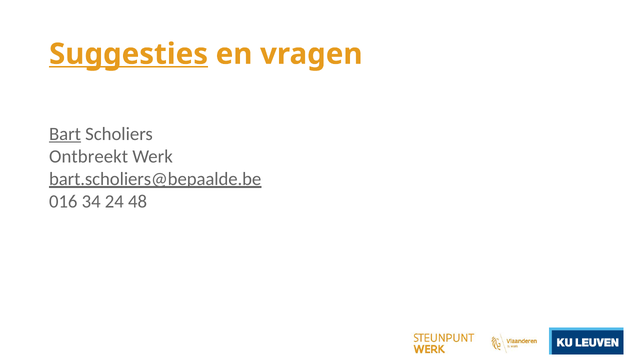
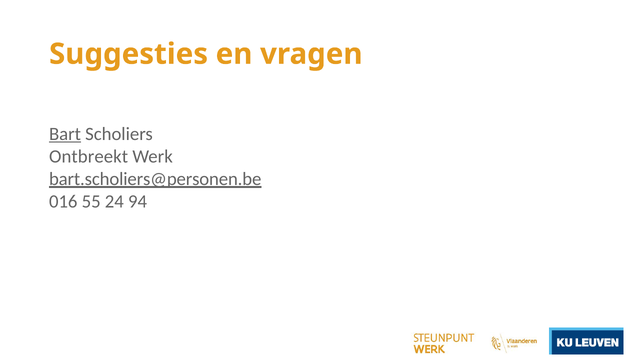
Suggesties underline: present -> none (129, 54)
bart.scholiers@bepaalde.be: bart.scholiers@bepaalde.be -> bart.scholiers@personen.be (155, 179)
34: 34 -> 55 (91, 201)
48: 48 -> 94 (138, 201)
